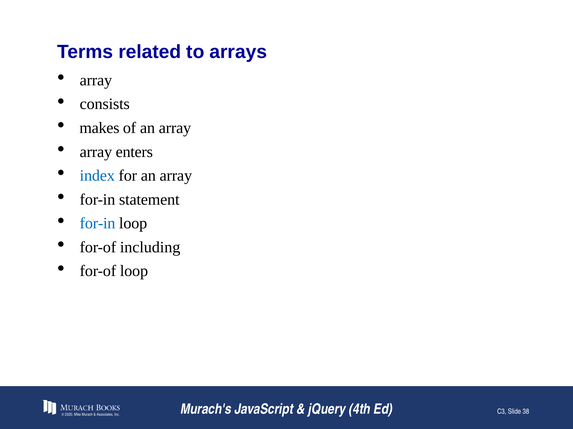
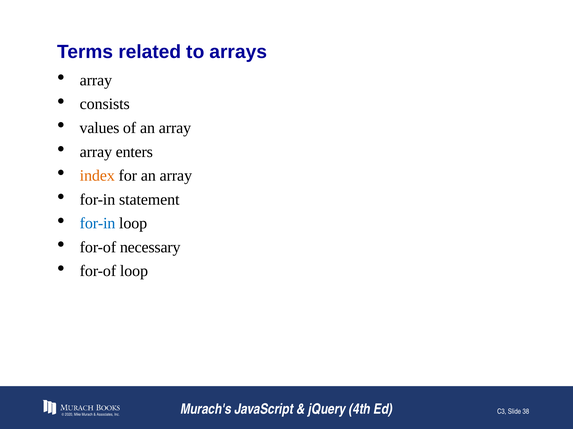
makes: makes -> values (100, 128)
index colour: blue -> orange (97, 176)
including: including -> necessary (150, 248)
